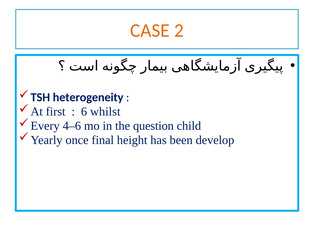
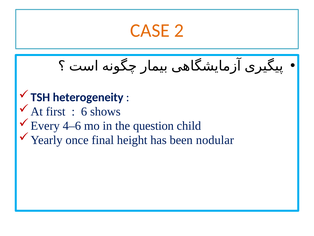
whilst: whilst -> shows (105, 111)
develop: develop -> nodular (215, 140)
